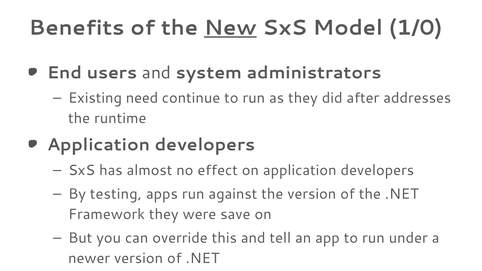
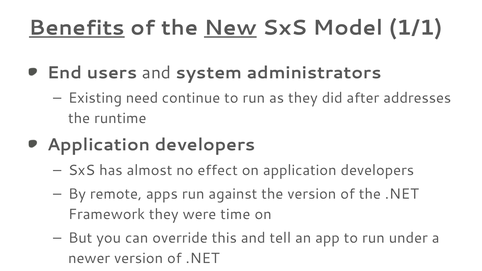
Benefits underline: none -> present (77, 28)
1/0: 1/0 -> 1/1 (416, 28)
testing: testing -> remote (116, 194)
save: save -> time (235, 214)
